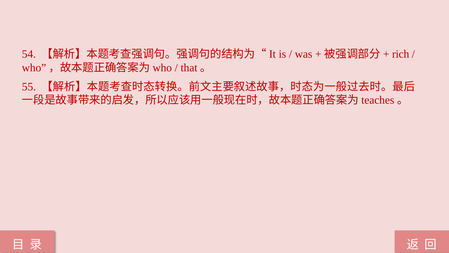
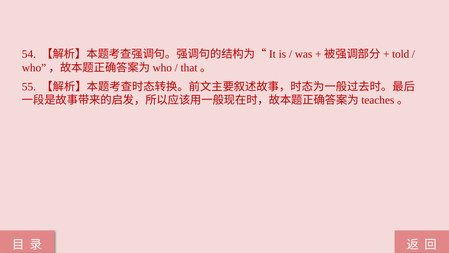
rich: rich -> told (401, 54)
